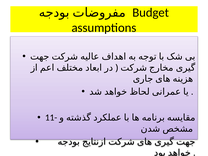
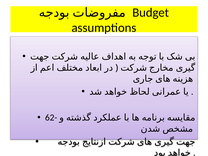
11-: 11- -> 62- (51, 118)
